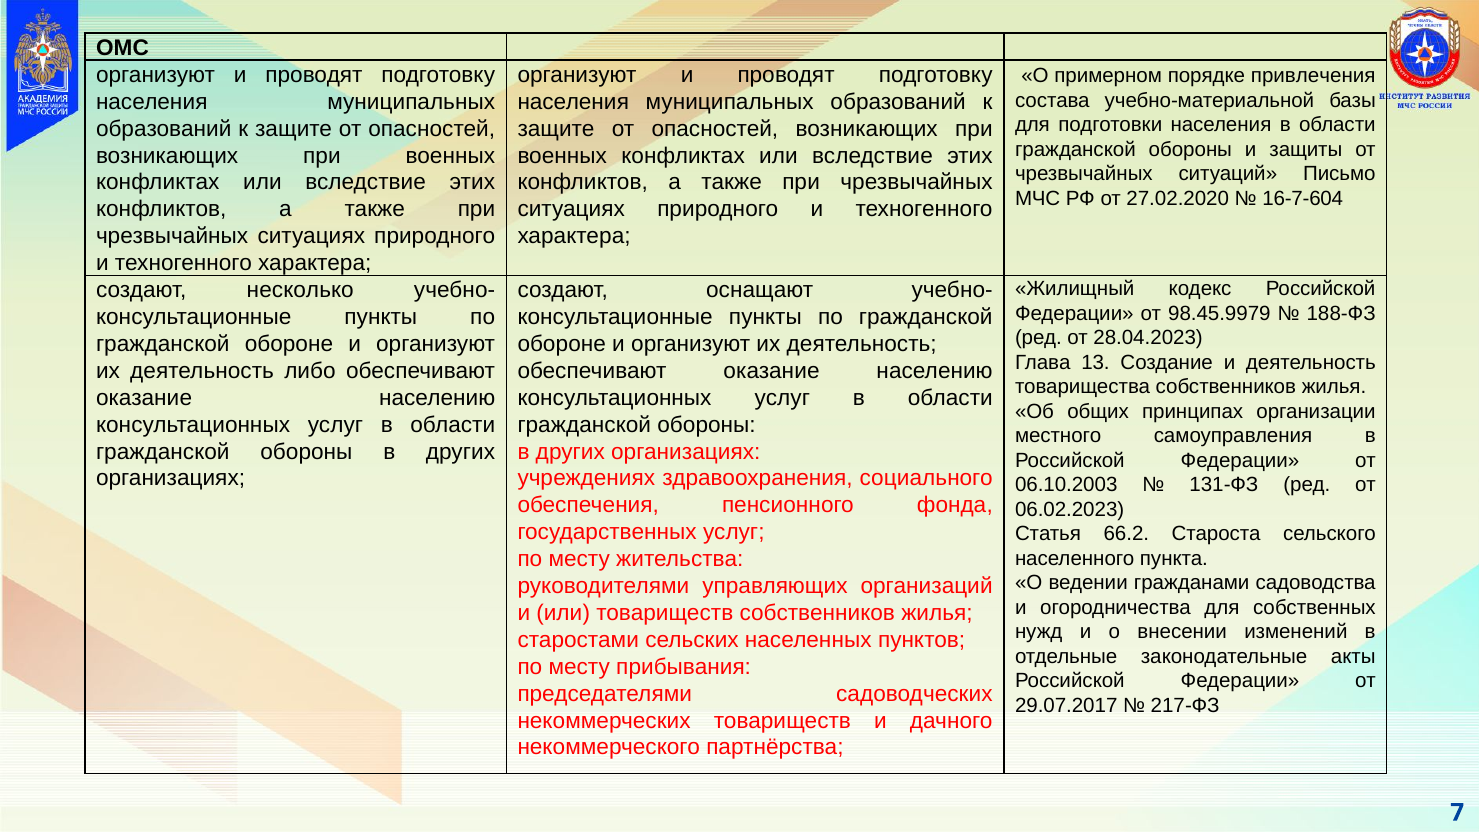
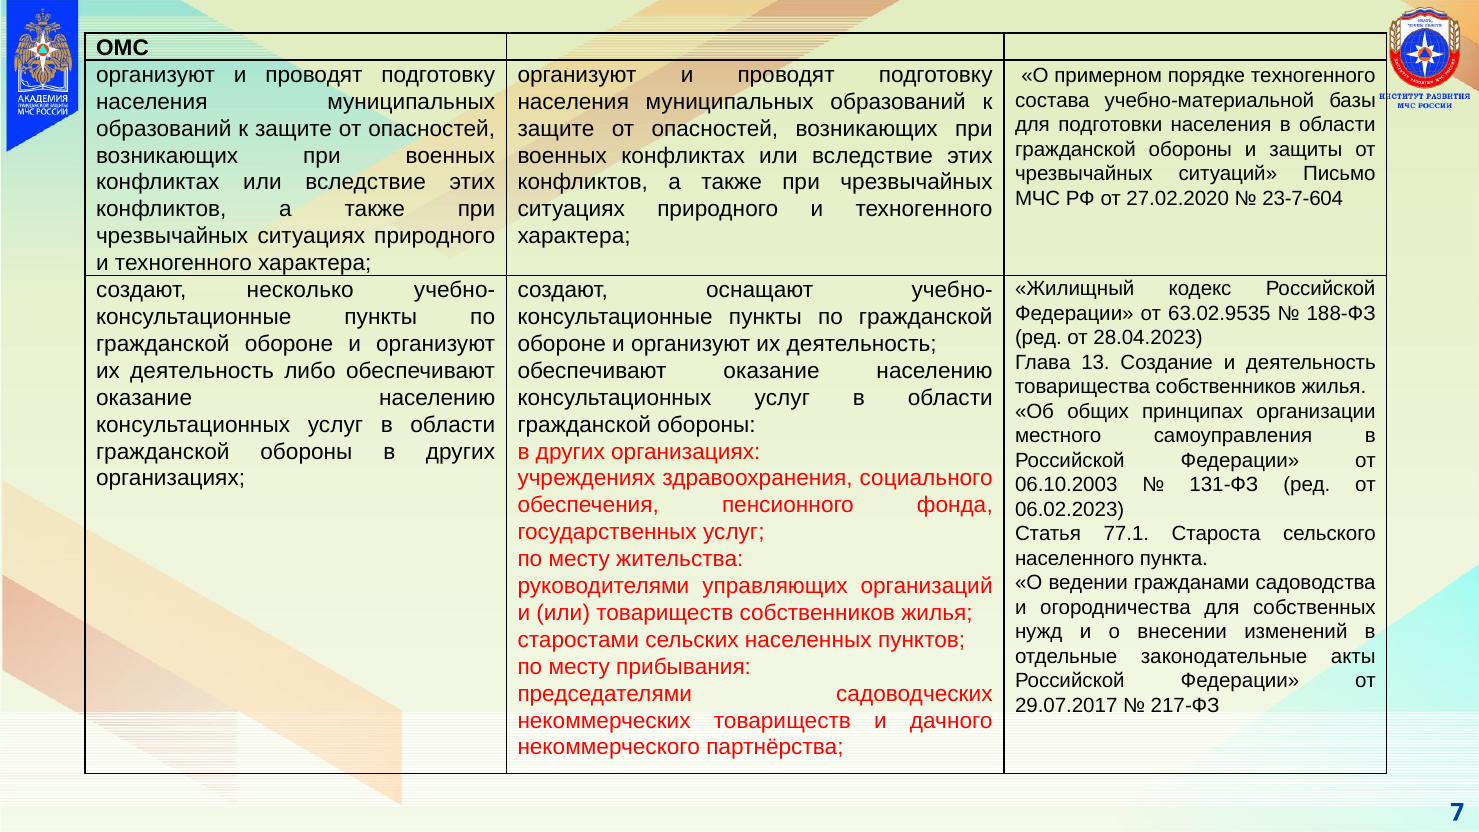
порядке привлечения: привлечения -> техногенного (1313, 76)
16-7-604: 16-7-604 -> 23-7-604 (1303, 198)
98.45.9979: 98.45.9979 -> 63.02.9535 (1219, 313)
66.2: 66.2 -> 77.1 (1126, 534)
